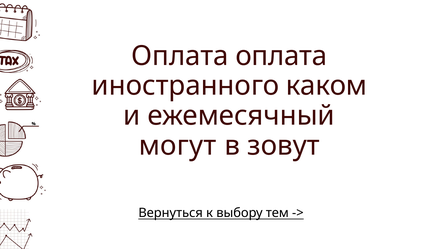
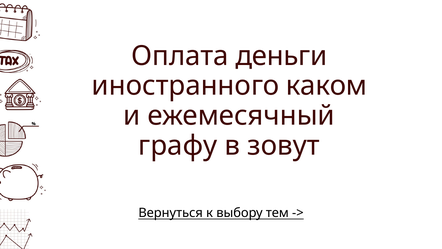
Оплата оплата: оплата -> деньги (281, 56)
могут: могут -> графу (178, 145)
